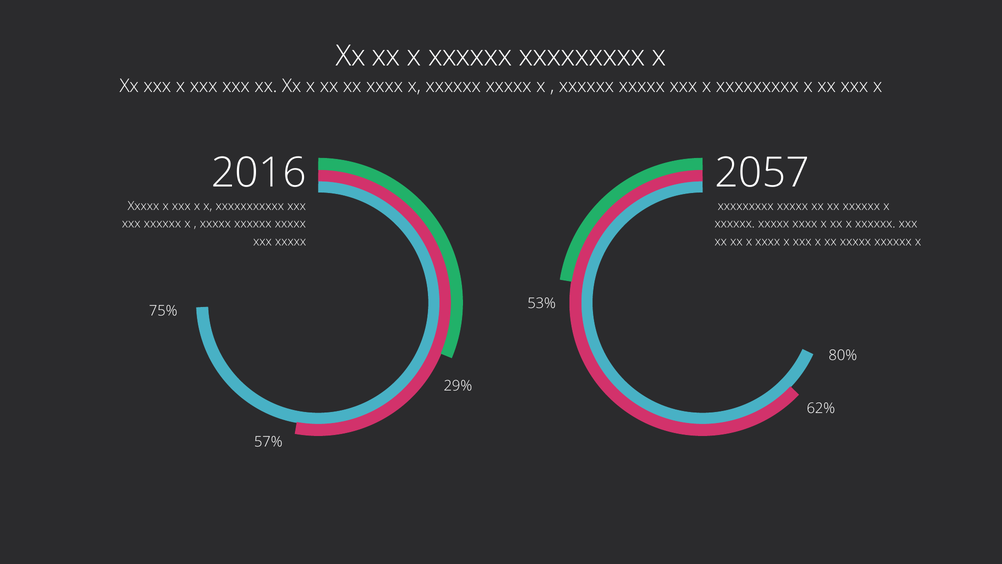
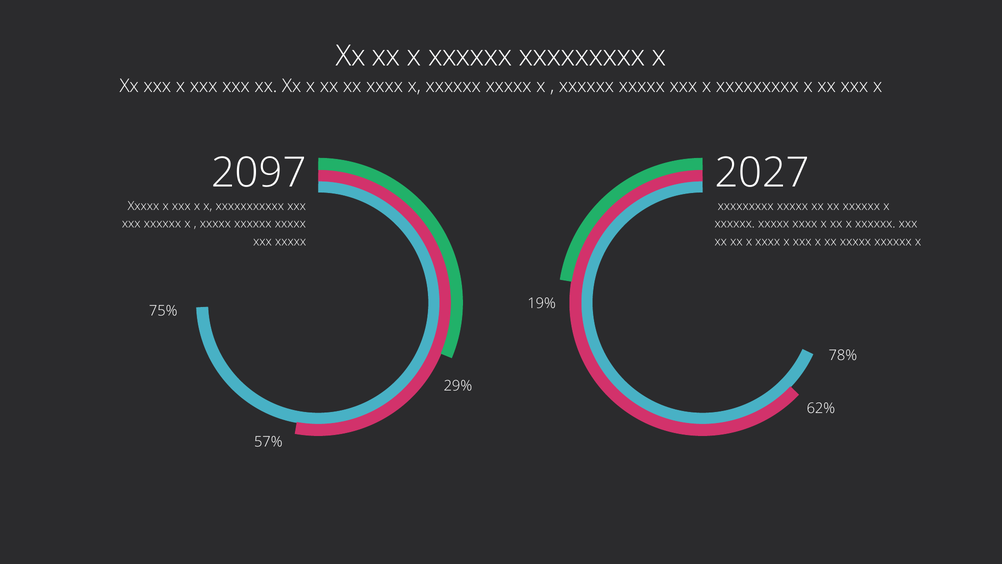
2016: 2016 -> 2097 (259, 173)
2057: 2057 -> 2027 (762, 173)
53%: 53% -> 19% (542, 303)
80%: 80% -> 78% (843, 355)
